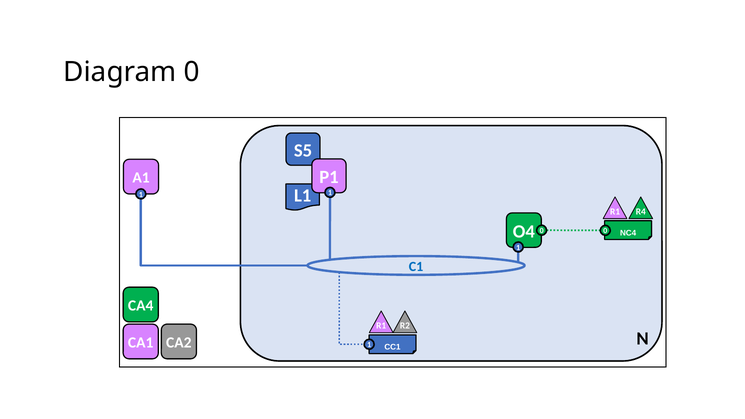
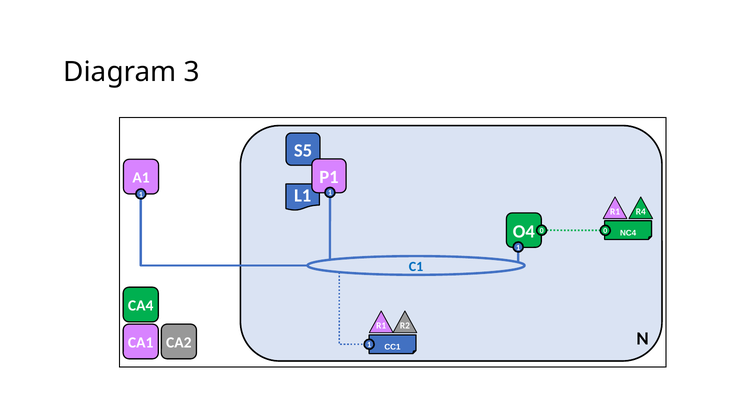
Diagram 0: 0 -> 3 (192, 72)
